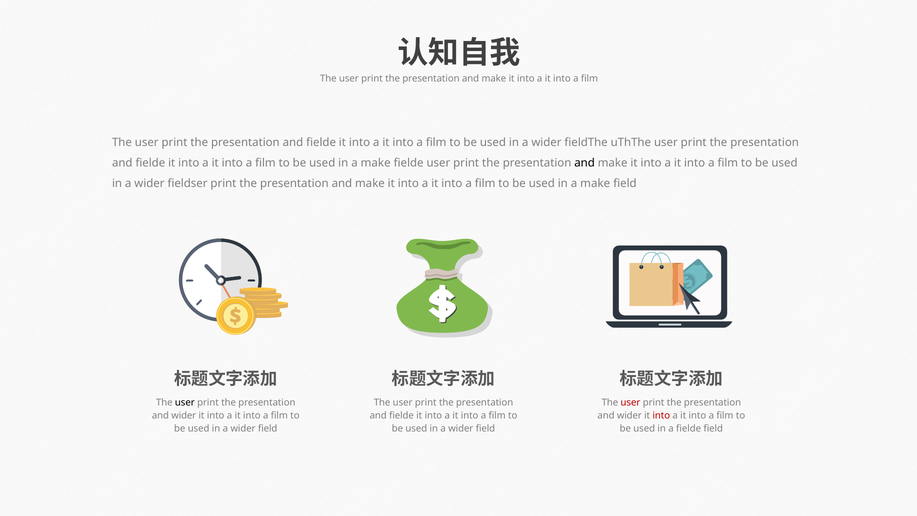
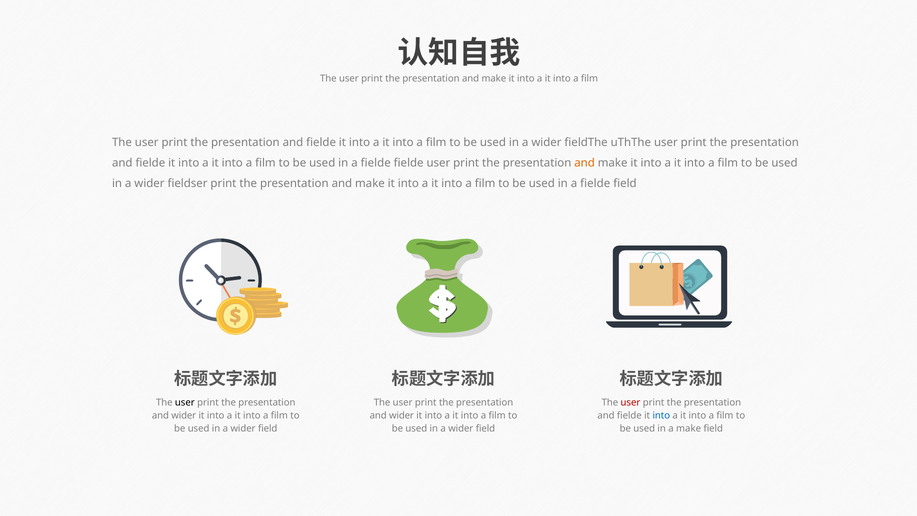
make: make -> fielde (376, 163)
and colour: black -> orange (585, 163)
make: make -> fielde (595, 184)
fielde: fielde -> wider (402, 415)
wider: wider -> fielde (629, 415)
into colour: red -> blue (661, 415)
a fielde: fielde -> make (689, 428)
